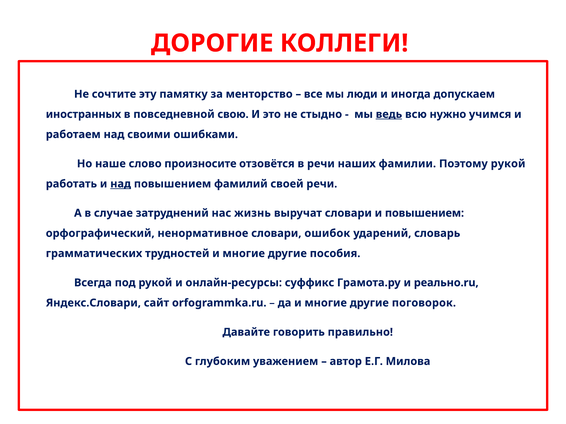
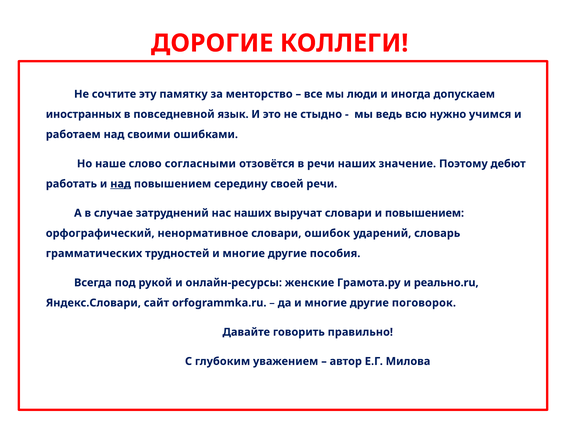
свою: свою -> язык (233, 114)
ведь underline: present -> none (389, 114)
произносите: произносите -> согласными (200, 164)
фамилии: фамилии -> значение (407, 164)
Поэтому рукой: рукой -> дебют (508, 164)
фамилий: фамилий -> середину (241, 184)
нас жизнь: жизнь -> наших (253, 213)
суффикс: суффикс -> женские (310, 283)
